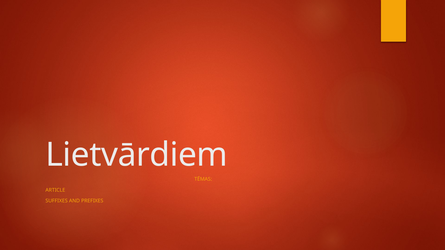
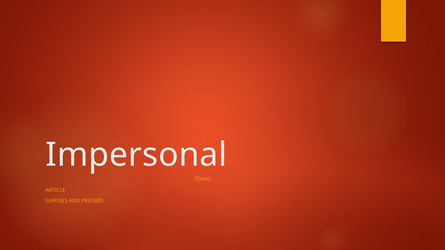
Lietvārdiem: Lietvārdiem -> Impersonal (136, 155)
